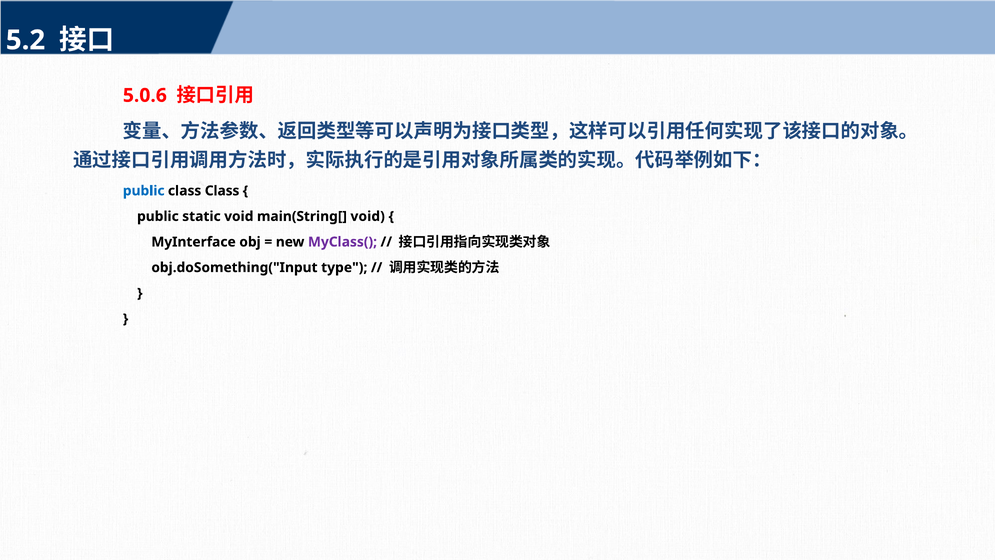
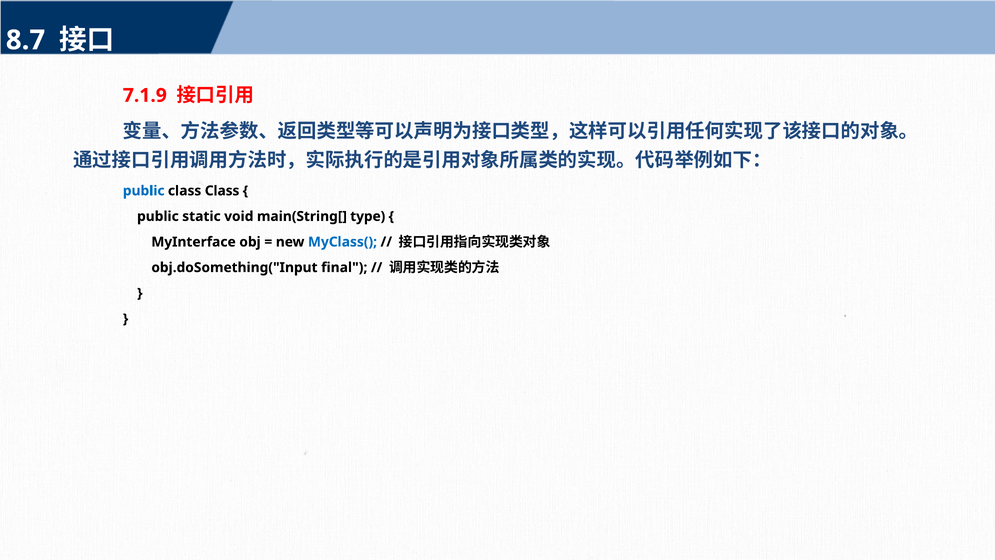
5.2: 5.2 -> 8.7 (26, 40)
5.0.6: 5.0.6 -> 7.1.9 (145, 95)
main(String[ void: void -> type (368, 216)
MyClass( colour: purple -> blue (342, 242)
type: type -> final (344, 267)
